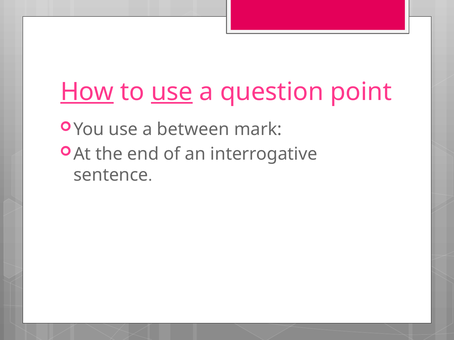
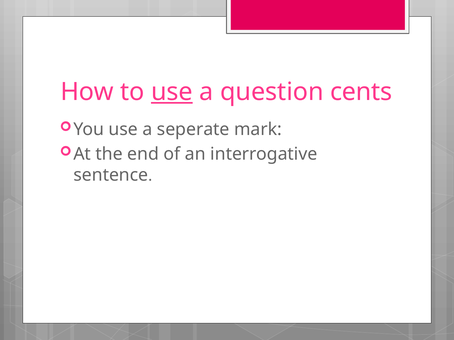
How underline: present -> none (87, 92)
point: point -> cents (361, 92)
between: between -> seperate (193, 129)
